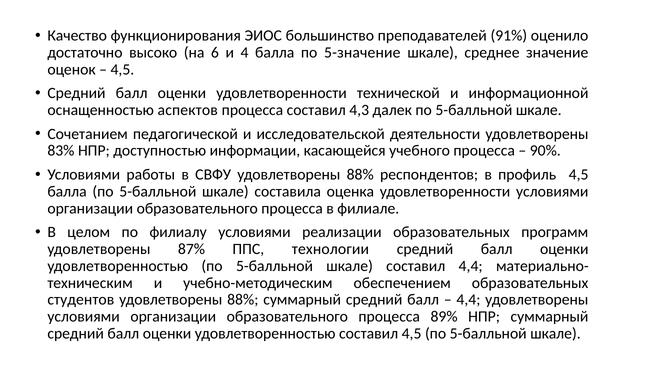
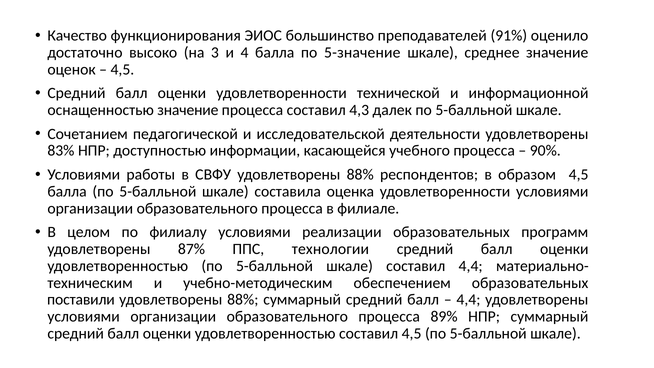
6: 6 -> 3 (215, 53)
оснащенностью аспектов: аспектов -> значение (188, 110)
профиль: профиль -> образом (527, 174)
студентов: студентов -> поставили (81, 300)
